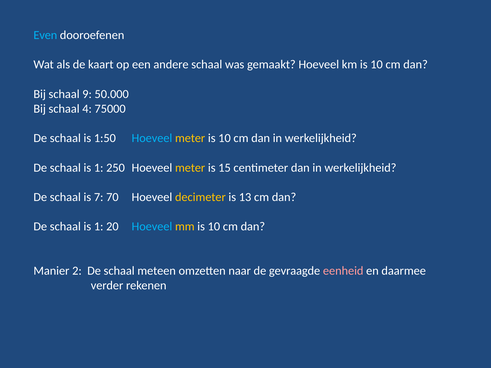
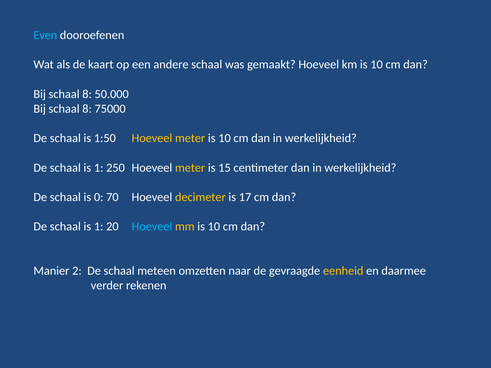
9: 9 -> 8 (87, 94)
4: 4 -> 8 (87, 109)
Hoeveel colour: light blue -> yellow (152, 138)
7: 7 -> 0 (99, 197)
13: 13 -> 17 (245, 197)
eenheid colour: pink -> yellow (343, 271)
